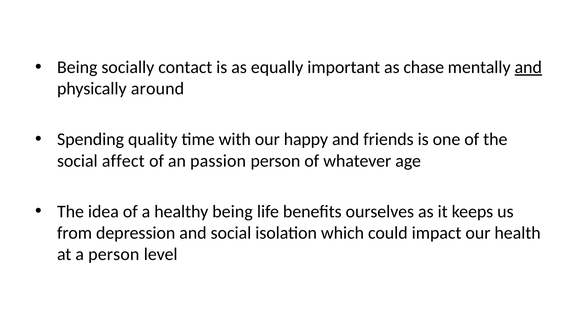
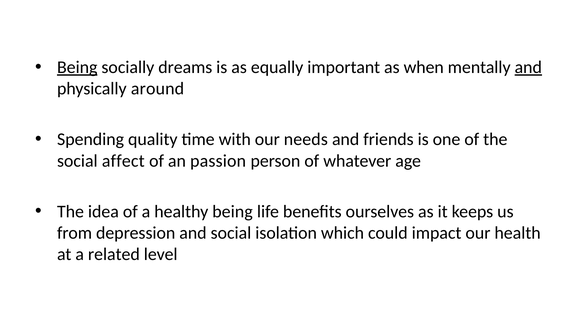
Being underline: none -> present (77, 67)
contact: contact -> dreams (185, 67)
chase: chase -> when (424, 67)
happy: happy -> needs (306, 139)
a person: person -> related (114, 254)
